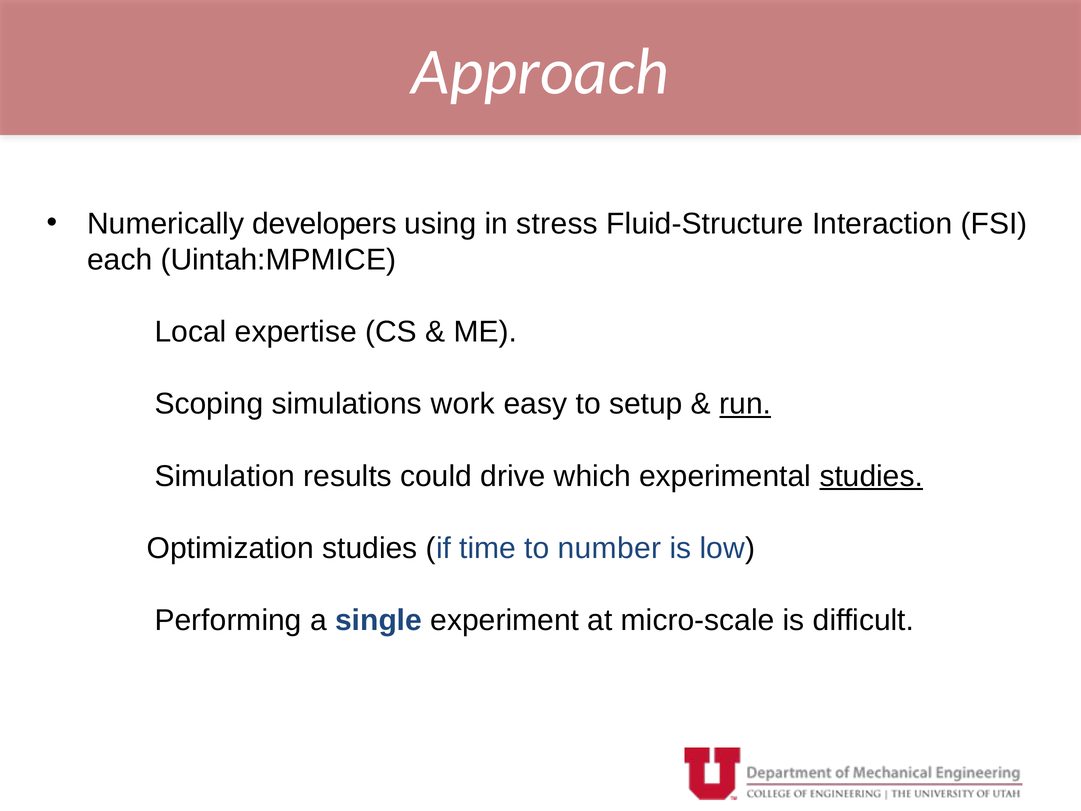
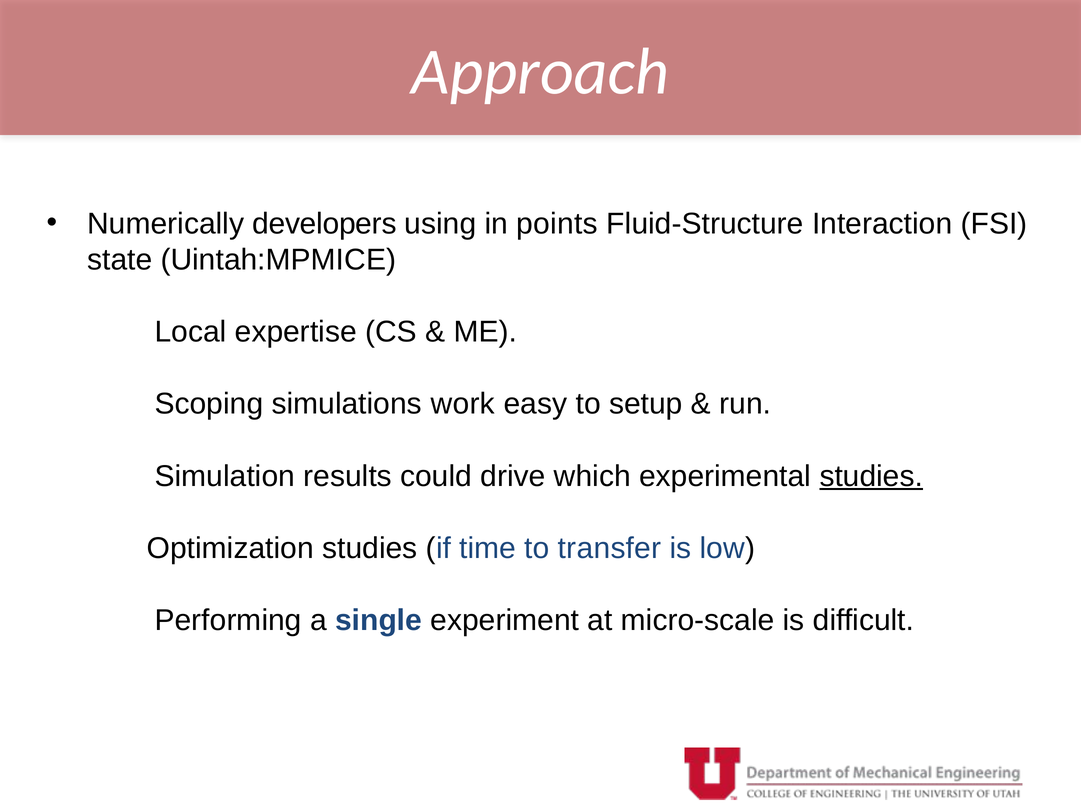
stress: stress -> points (557, 224)
each: each -> state (120, 260)
run underline: present -> none (745, 404)
number: number -> transfer (610, 548)
